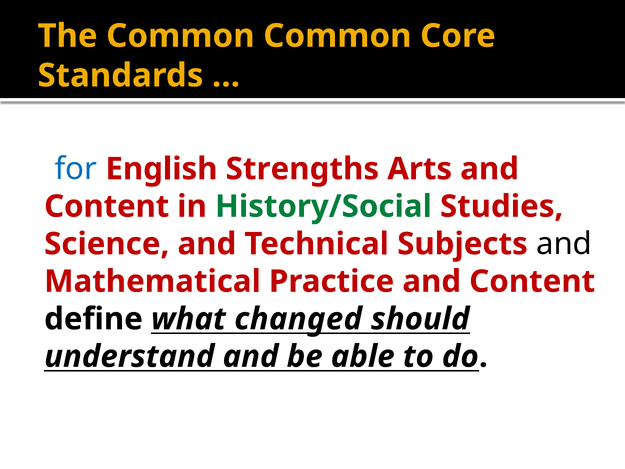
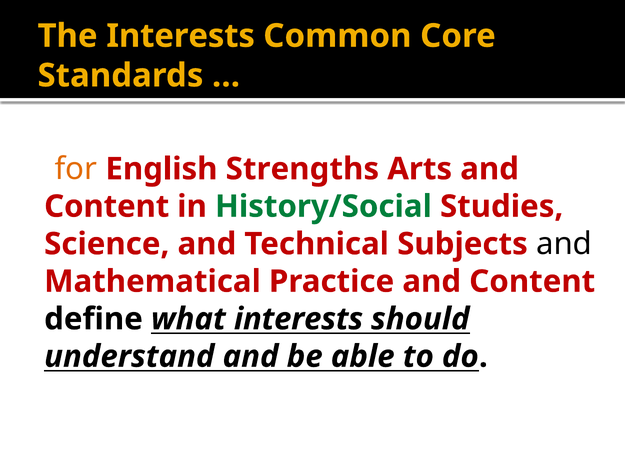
The Common: Common -> Interests (181, 36)
for colour: blue -> orange (76, 169)
what changed: changed -> interests (299, 319)
